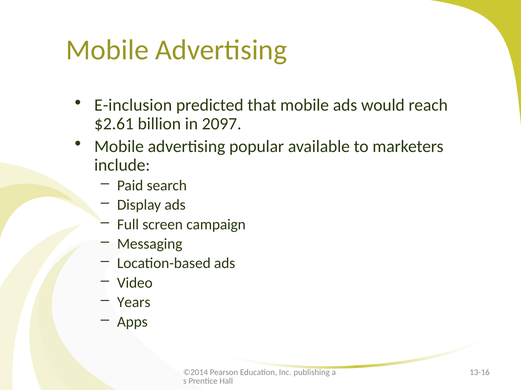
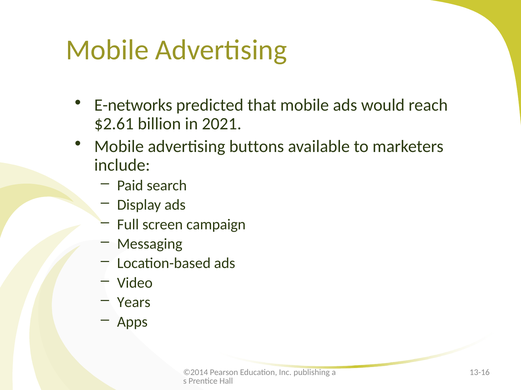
E-inclusion: E-inclusion -> E-networks (133, 105)
2097: 2097 -> 2021 (222, 124)
popular: popular -> buttons (257, 147)
